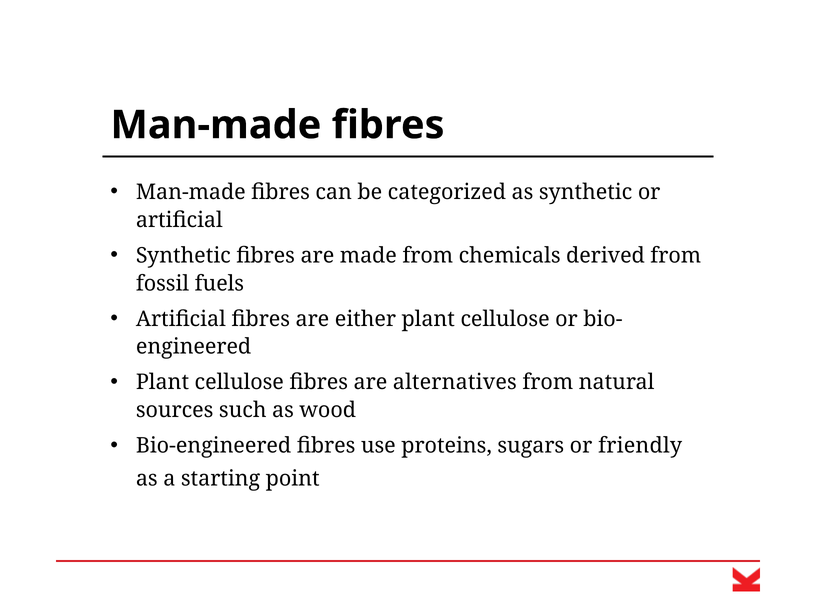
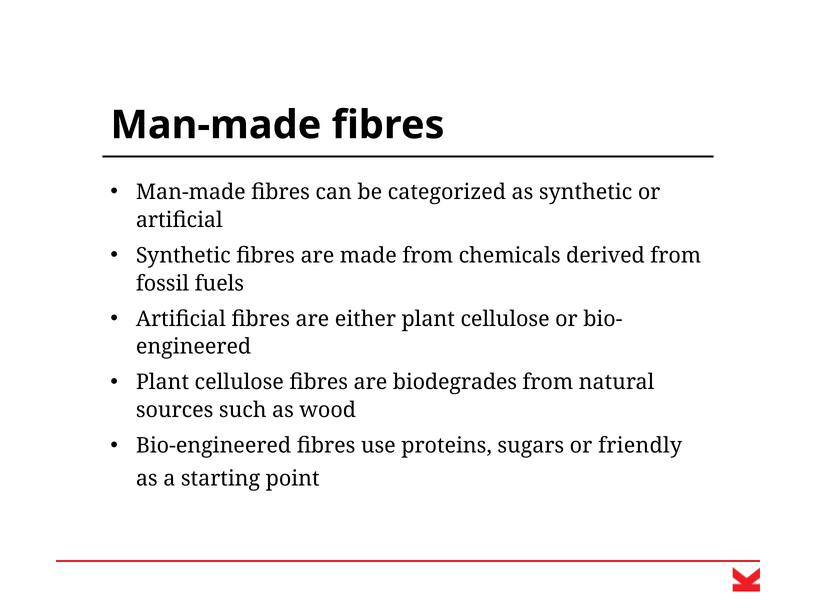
alternatives: alternatives -> biodegrades (455, 382)
